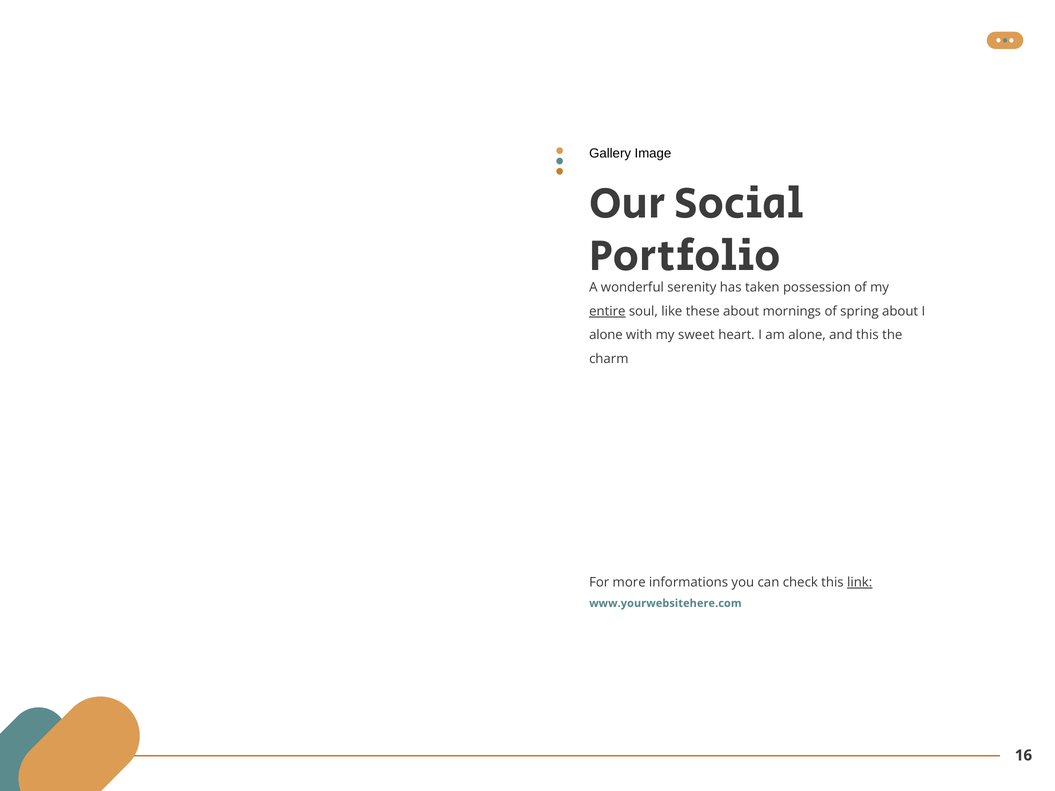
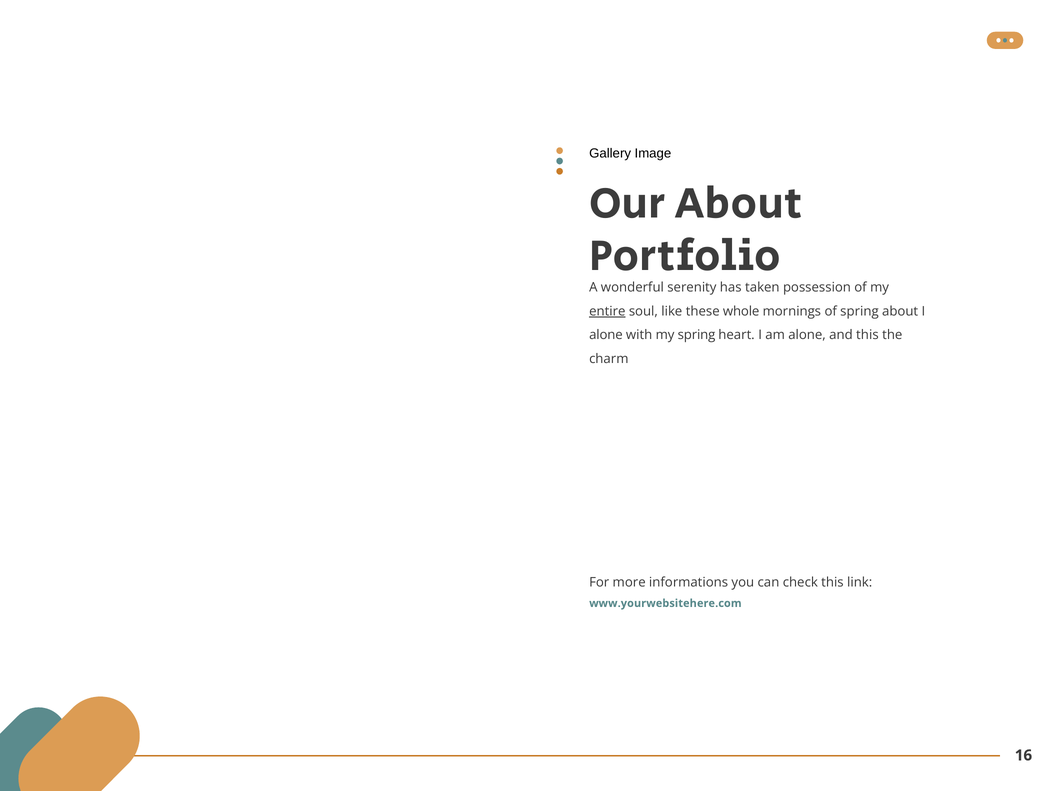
Our Social: Social -> About (739, 203)
these about: about -> whole (741, 311)
my sweet: sweet -> spring (697, 335)
link underline: present -> none (860, 582)
